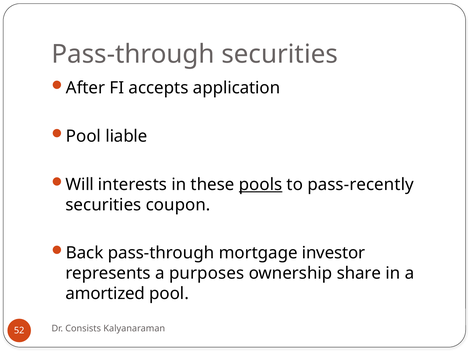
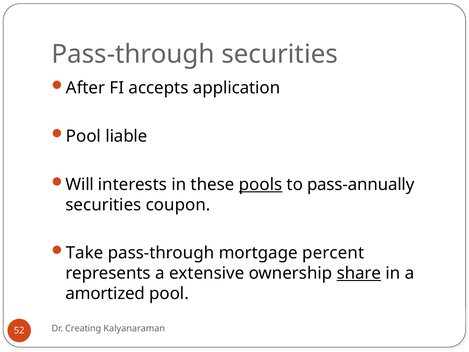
pass-recently: pass-recently -> pass-annually (361, 184)
Back: Back -> Take (85, 253)
investor: investor -> percent (333, 253)
purposes: purposes -> extensive (207, 273)
share underline: none -> present (359, 273)
Consists: Consists -> Creating (83, 328)
